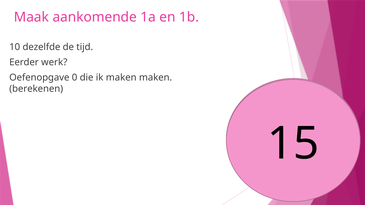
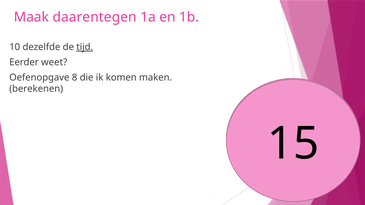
aankomende: aankomende -> daarentegen (95, 17)
tijd underline: none -> present (85, 47)
werk: werk -> weet (54, 62)
0: 0 -> 8 (75, 77)
ik maken: maken -> komen (121, 77)
